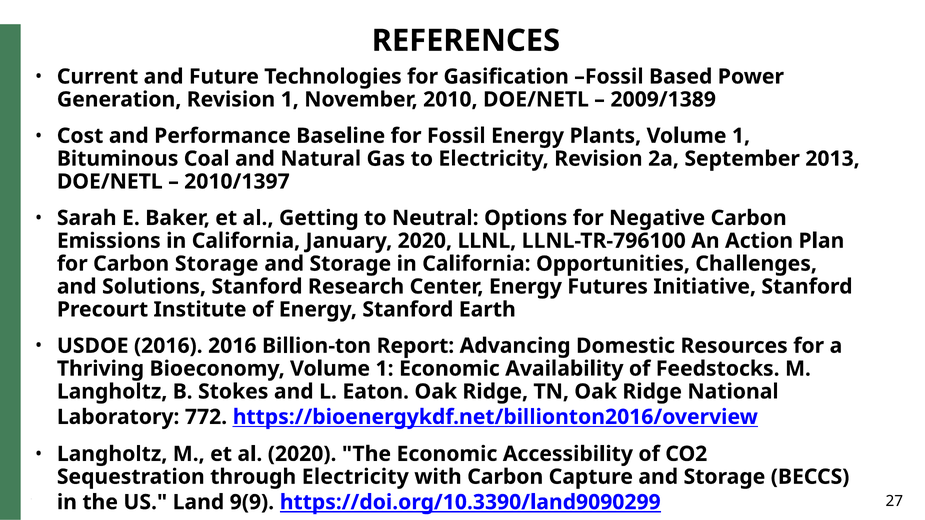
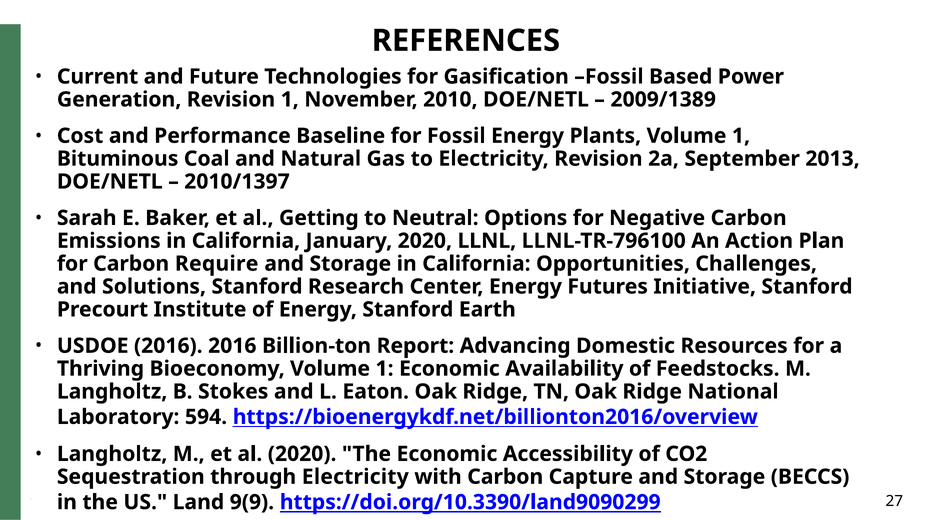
Carbon Storage: Storage -> Require (217, 264)
772: 772 -> 594 (206, 417)
